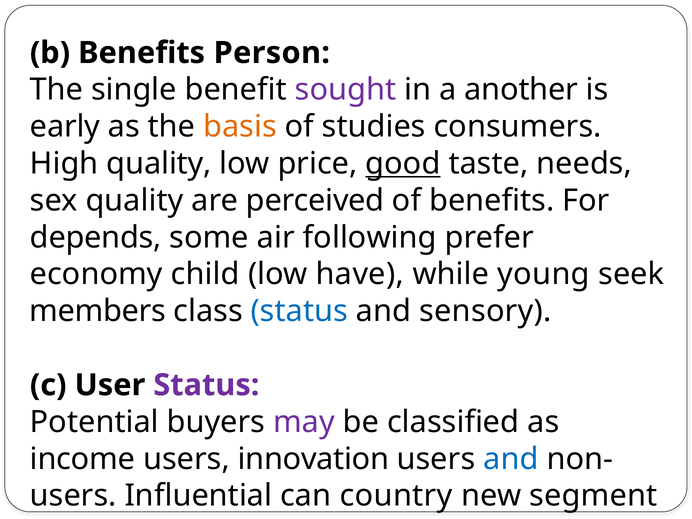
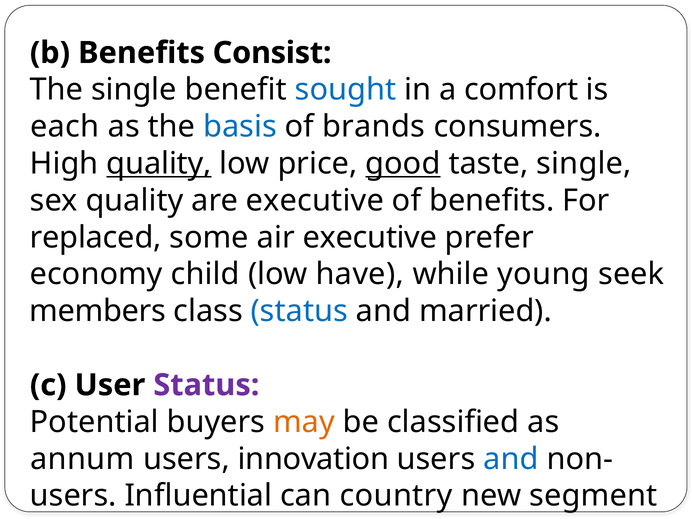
Person: Person -> Consist (272, 53)
sought colour: purple -> blue (345, 90)
a another: another -> comfort (521, 90)
early: early -> each (65, 127)
basis colour: orange -> blue (240, 127)
studies: studies -> brands (374, 127)
quality underline: none -> present (159, 164)
taste needs: needs -> single (584, 164)
are perceived: perceived -> executive (315, 201)
depends: depends -> replaced (96, 237)
air following: following -> executive (370, 237)
sensory: sensory -> married (485, 311)
may colour: purple -> orange (304, 422)
income: income -> annum (82, 459)
